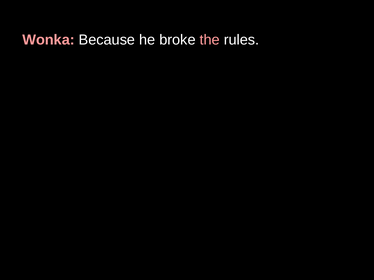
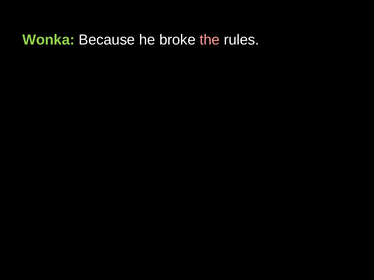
Wonka colour: pink -> light green (49, 40)
